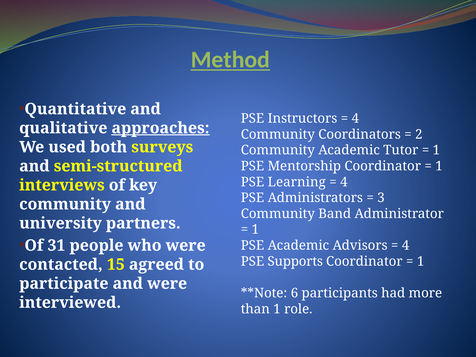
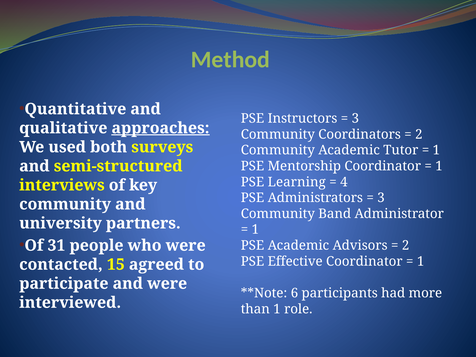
Method underline: present -> none (230, 60)
4: 4 -> 3 (355, 118)
4: 4 -> 2 (406, 245)
Supports: Supports -> Effective (295, 261)
